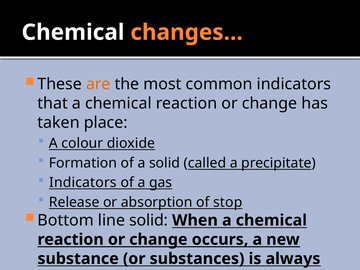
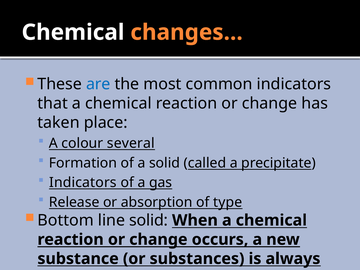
are colour: orange -> blue (98, 84)
dioxide: dioxide -> several (131, 143)
stop: stop -> type (228, 202)
